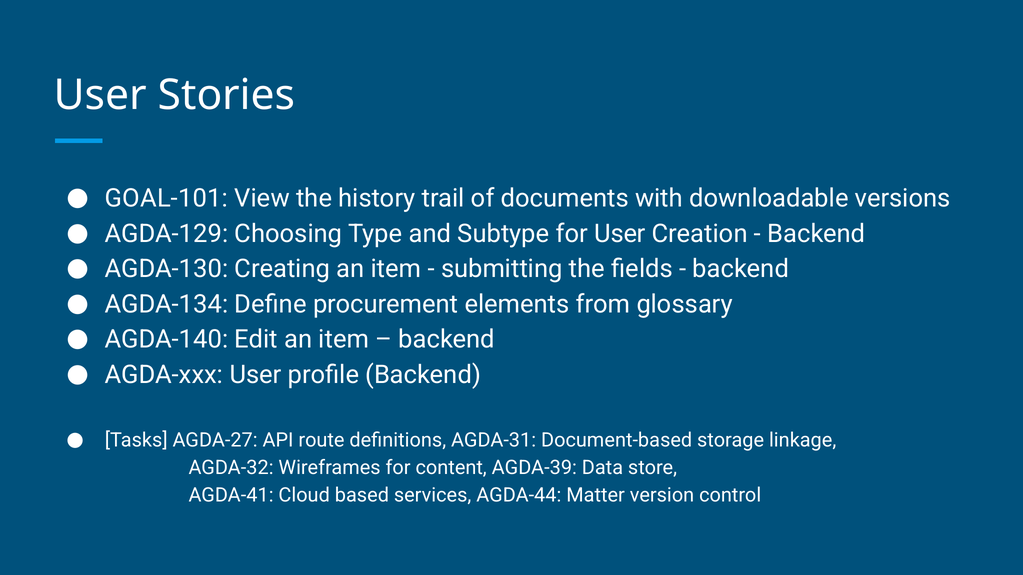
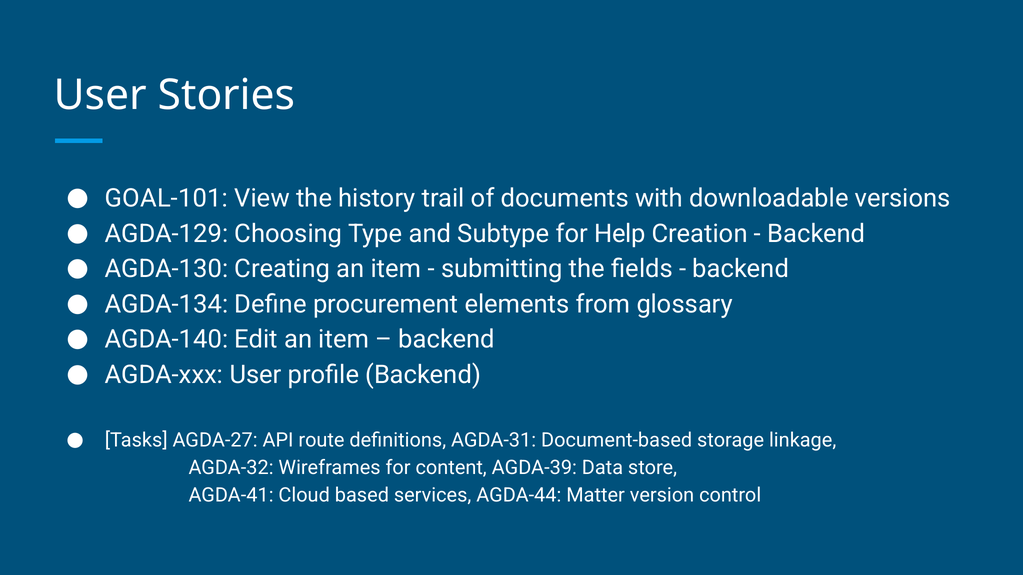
for User: User -> Help (620, 234)
